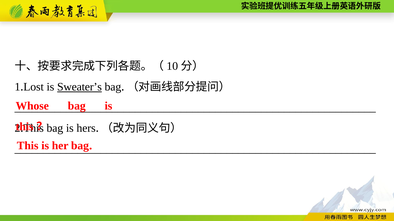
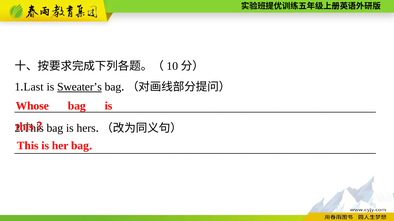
Lost: Lost -> Last (33, 87)
